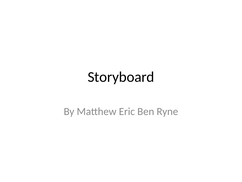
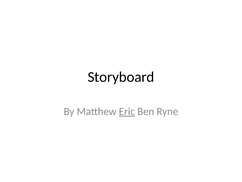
Eric underline: none -> present (127, 111)
